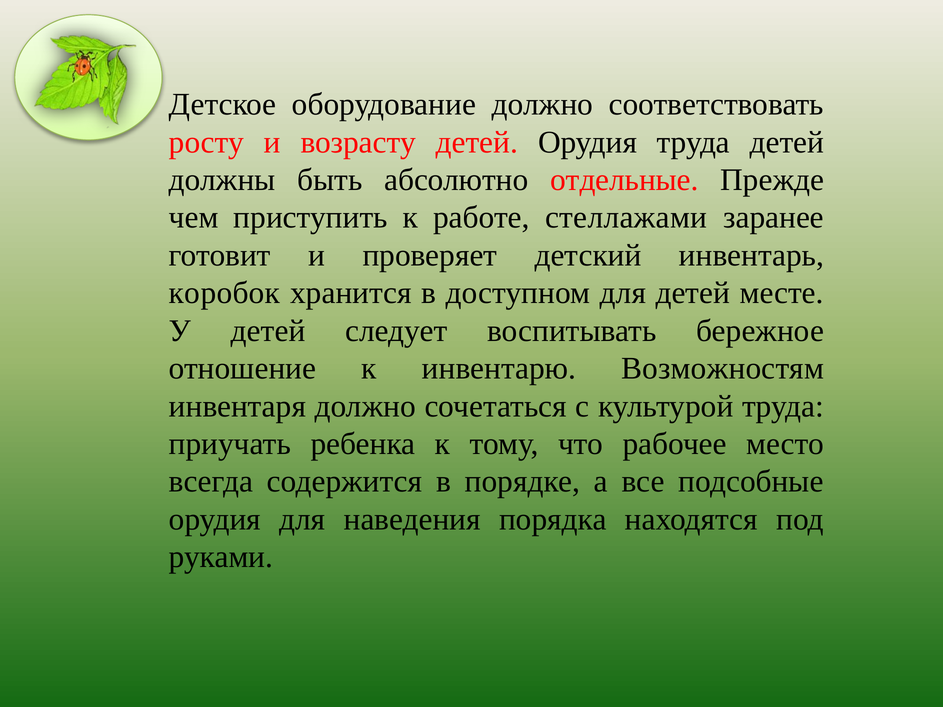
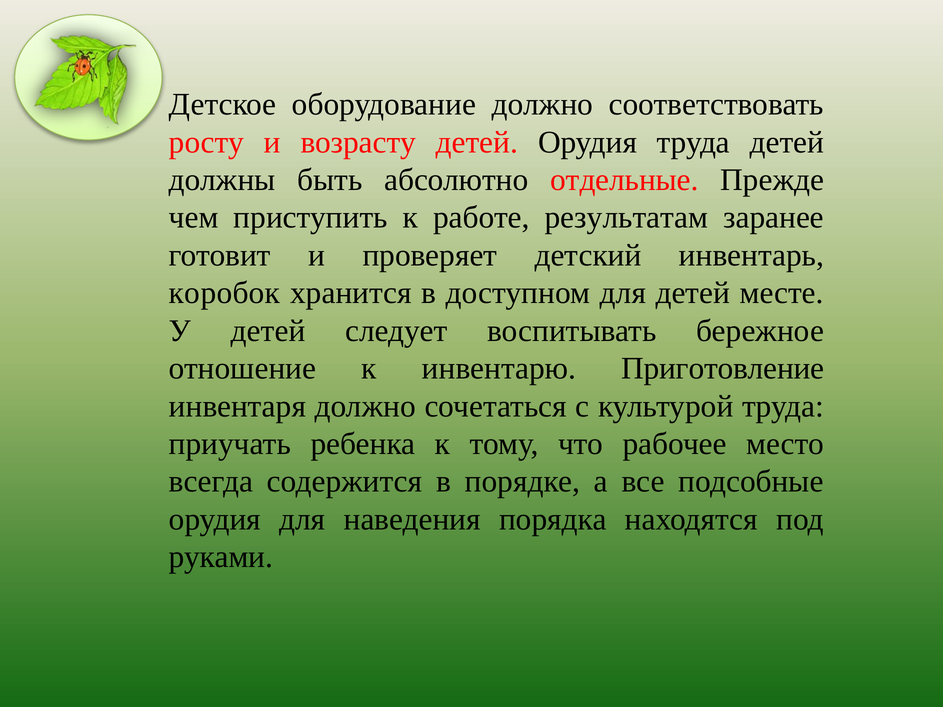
стеллажами: стеллажами -> результатам (626, 218)
Возможностям: Возможностям -> Приготовление (723, 369)
